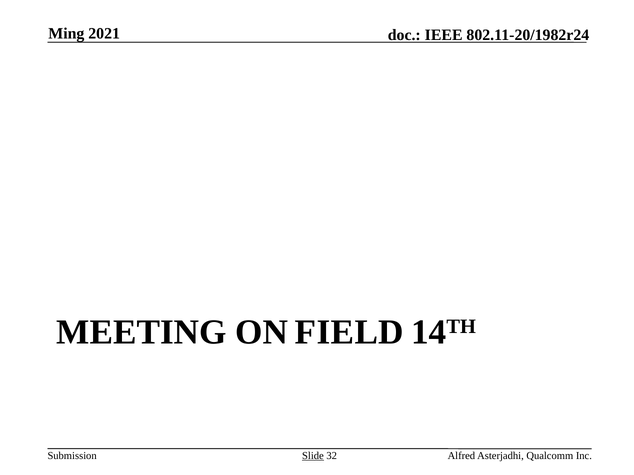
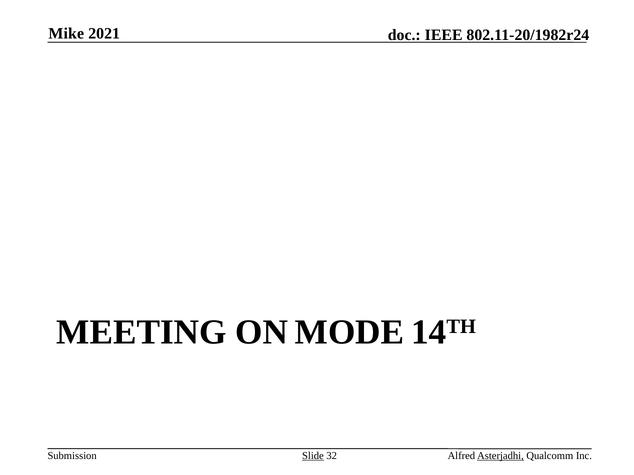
Ming: Ming -> Mike (66, 34)
FIELD: FIELD -> MODE (350, 332)
Asterjadhi underline: none -> present (500, 456)
